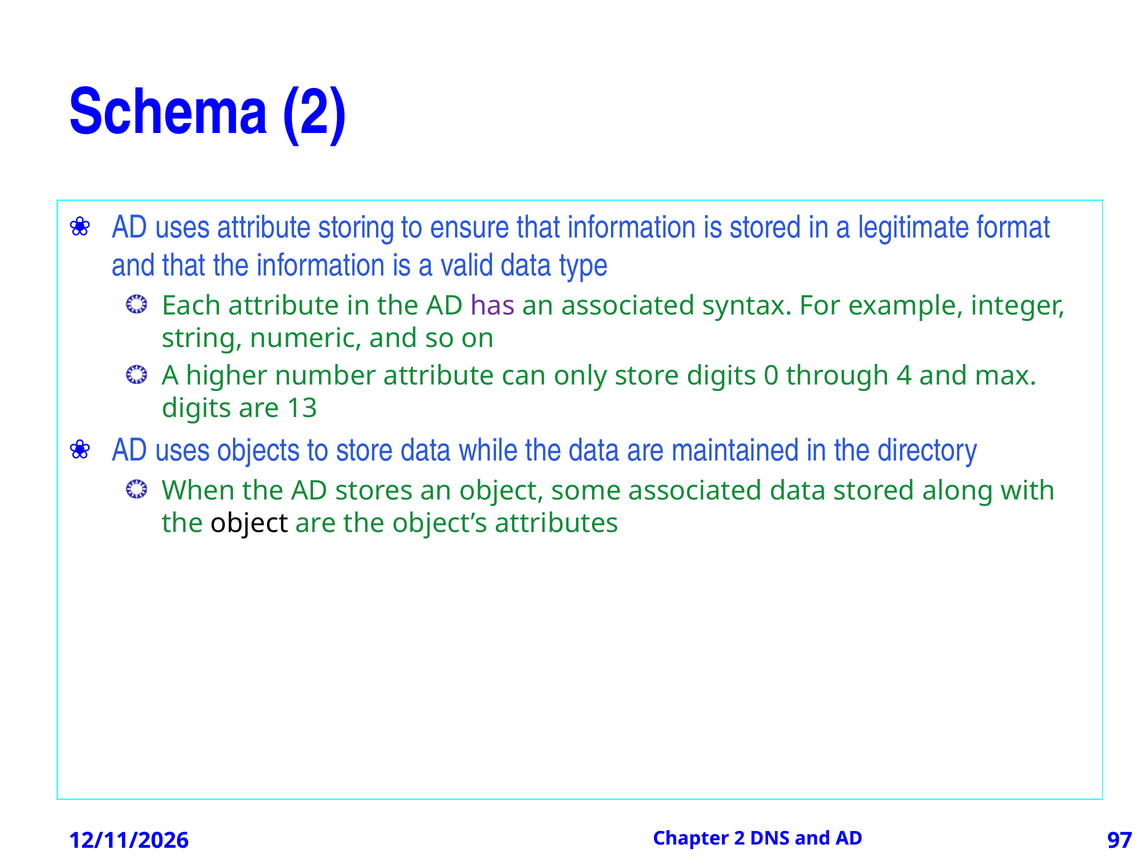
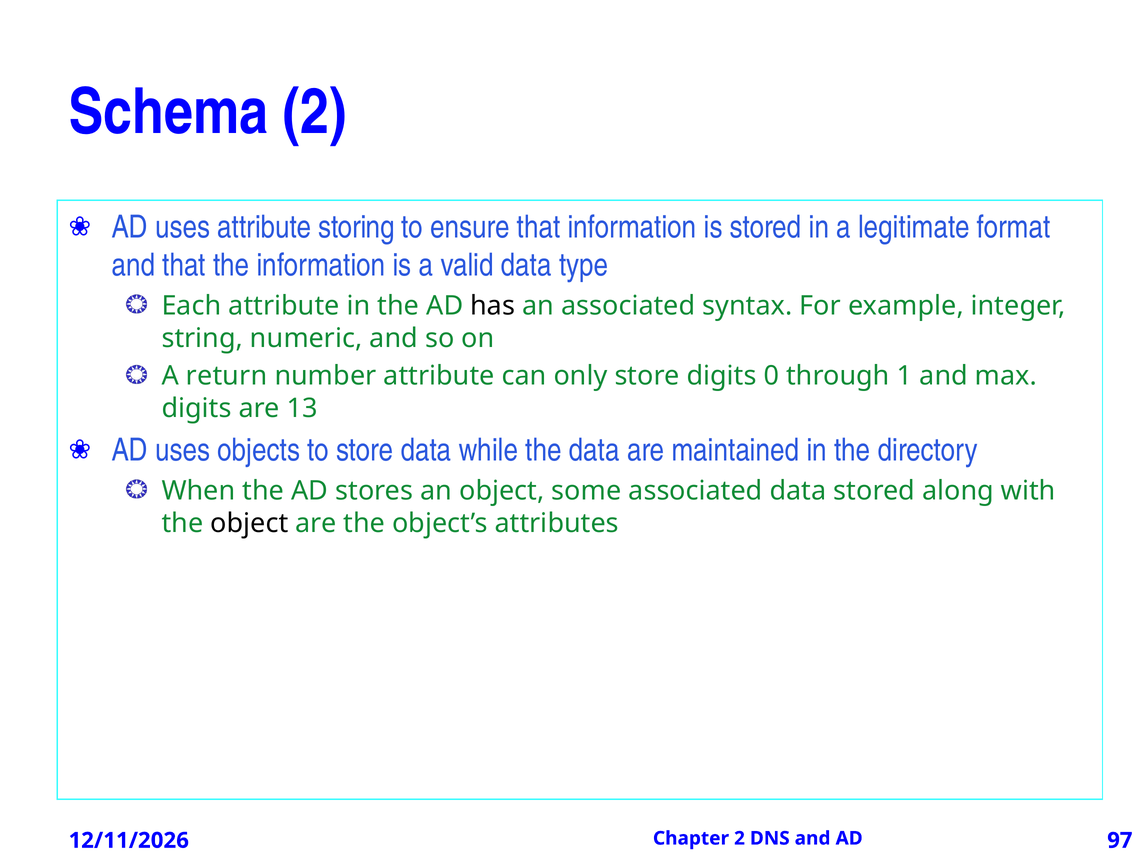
has colour: purple -> black (493, 306)
higher: higher -> return (227, 376)
4: 4 -> 1 (905, 376)
